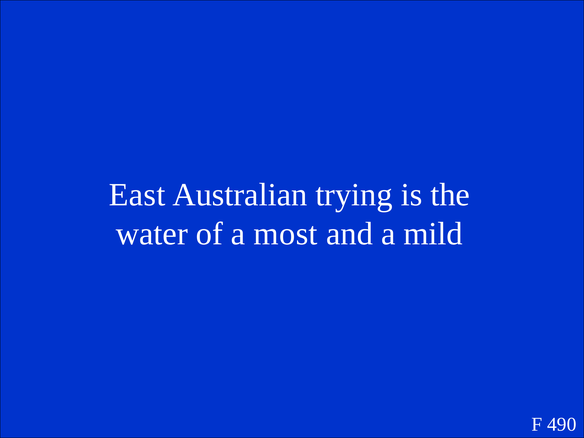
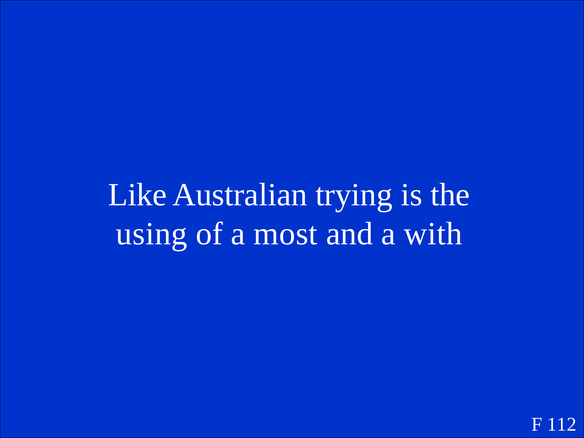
East: East -> Like (138, 195)
water: water -> using (152, 234)
mild: mild -> with (433, 234)
490: 490 -> 112 (562, 424)
